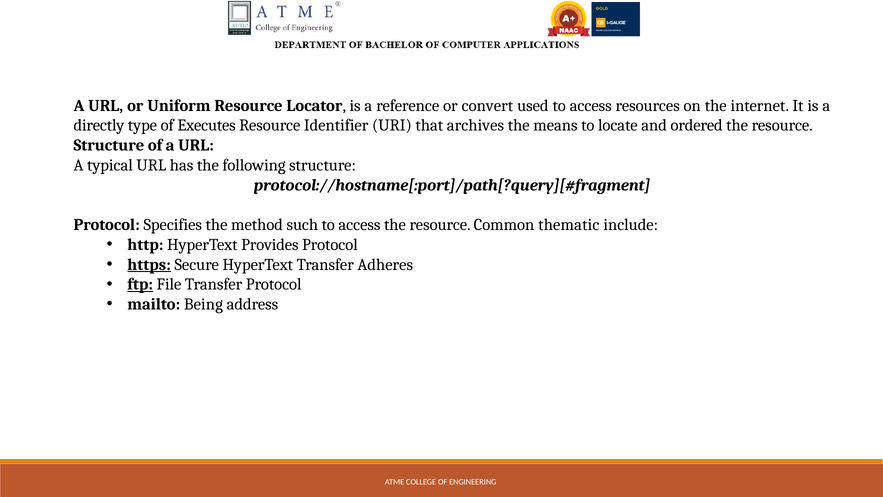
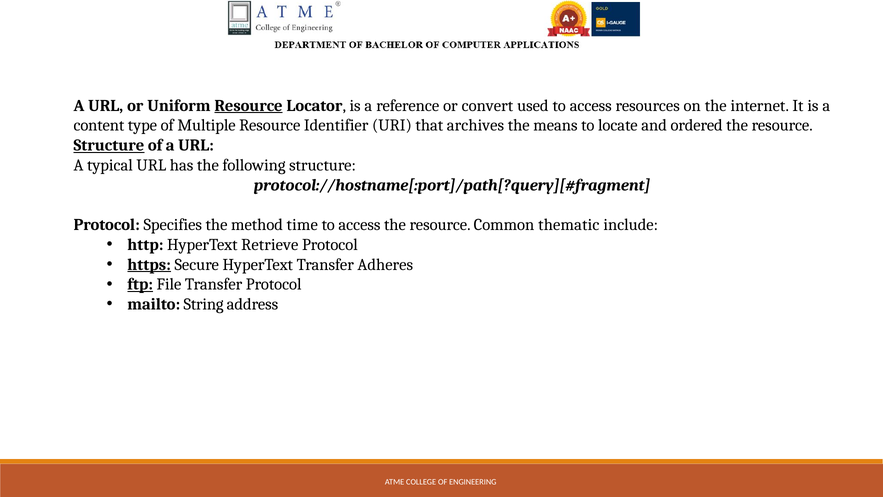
Resource underline: none -> present (249, 106)
directly: directly -> content (99, 125)
Executes: Executes -> Multiple (207, 125)
Structure underline: none -> present (109, 145)
such: such -> time (302, 225)
Provides: Provides -> Retrieve (270, 245)
Being: Being -> String (204, 304)
